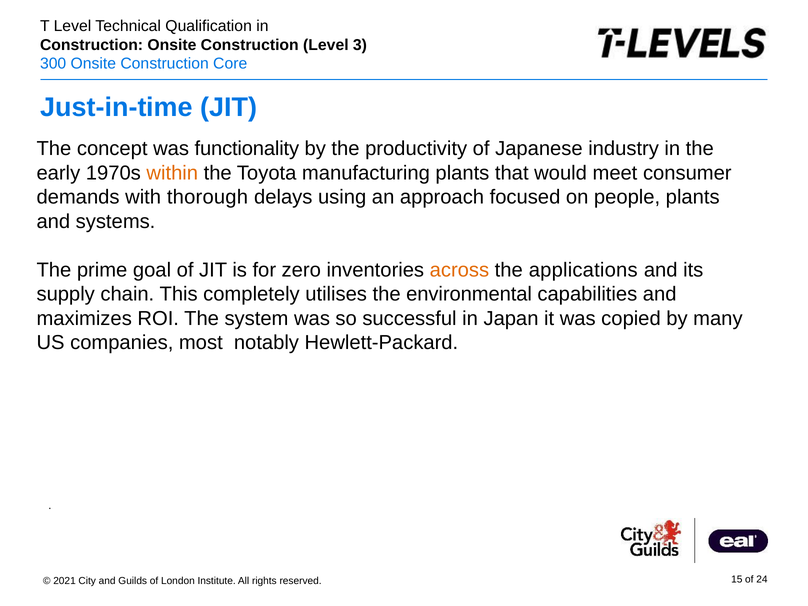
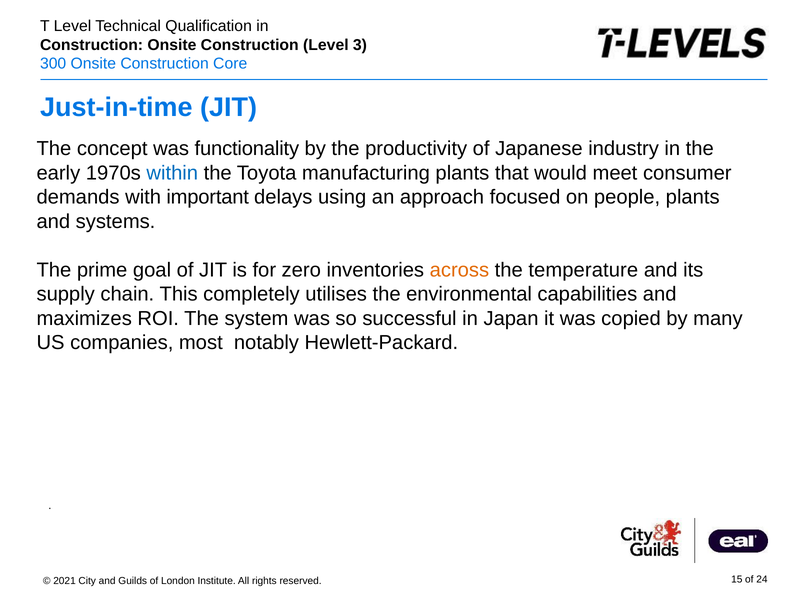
within colour: orange -> blue (172, 173)
thorough: thorough -> important (208, 197)
applications: applications -> temperature (583, 270)
